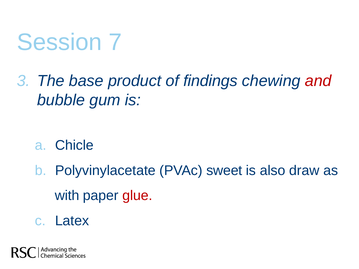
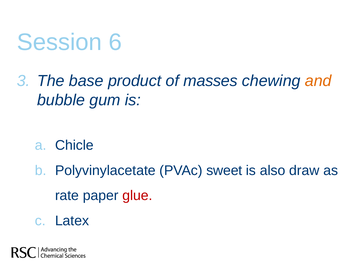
7: 7 -> 6 (115, 42)
findings: findings -> masses (211, 81)
and colour: red -> orange (318, 81)
with: with -> rate (67, 196)
